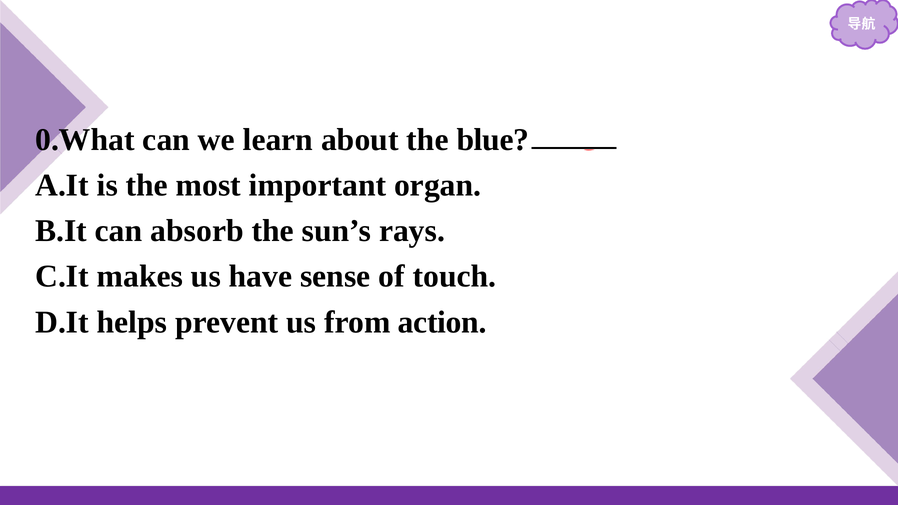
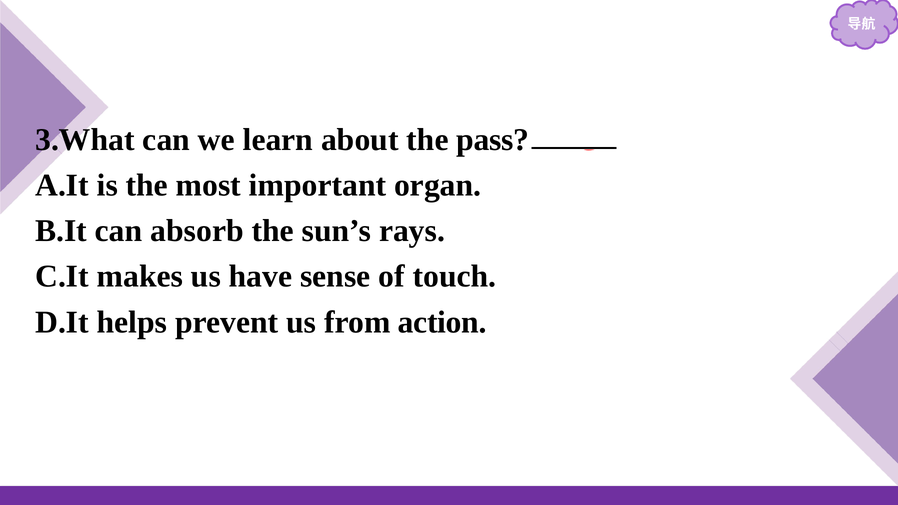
0.What: 0.What -> 3.What (85, 140)
blue: blue -> pass (493, 140)
